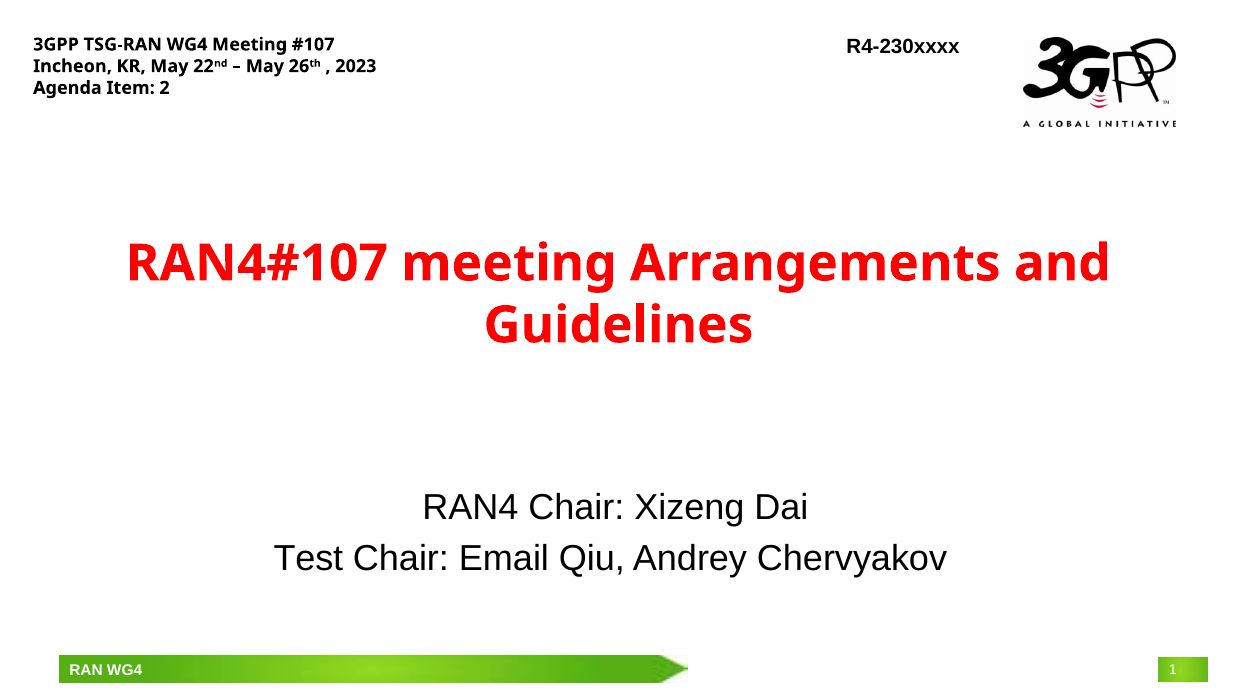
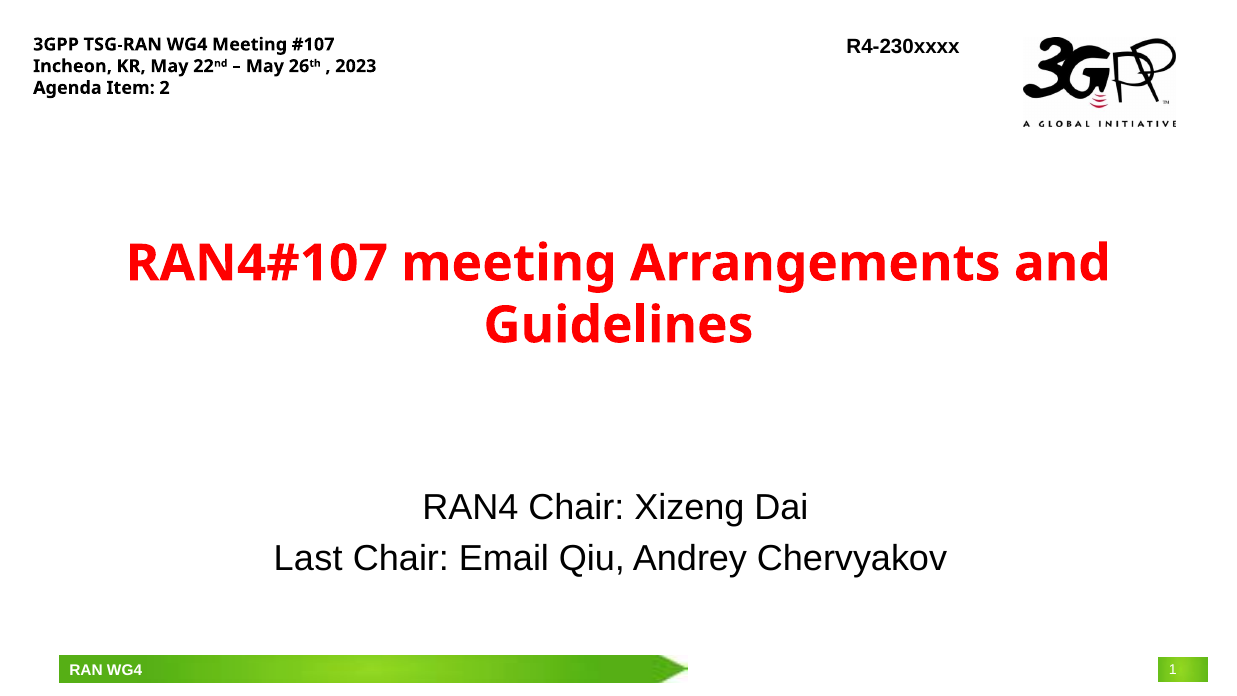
Test: Test -> Last (308, 558)
